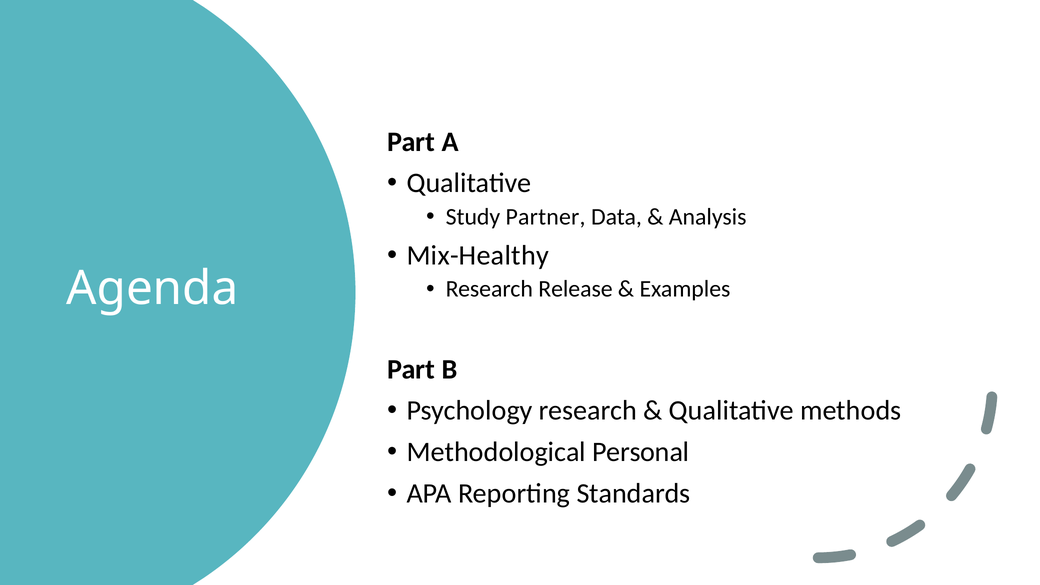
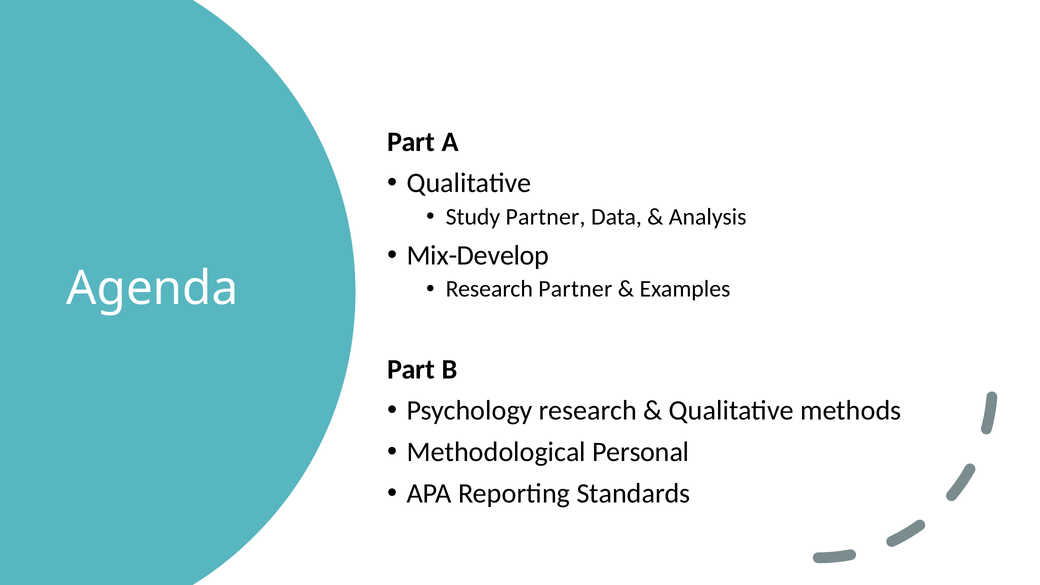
Mix-Healthy: Mix-Healthy -> Mix-Develop (478, 256)
Research Release: Release -> Partner (575, 289)
